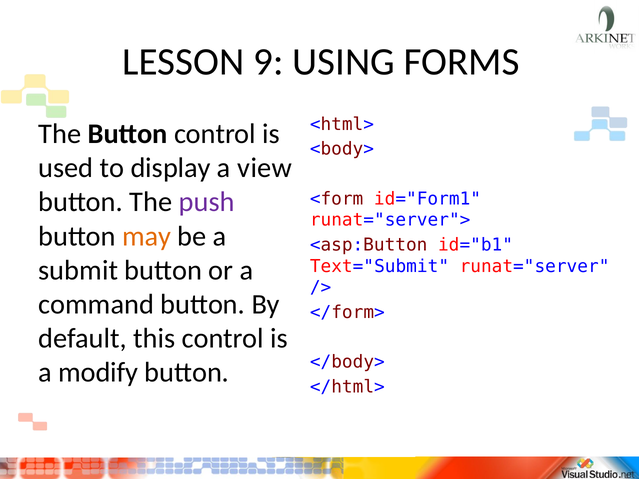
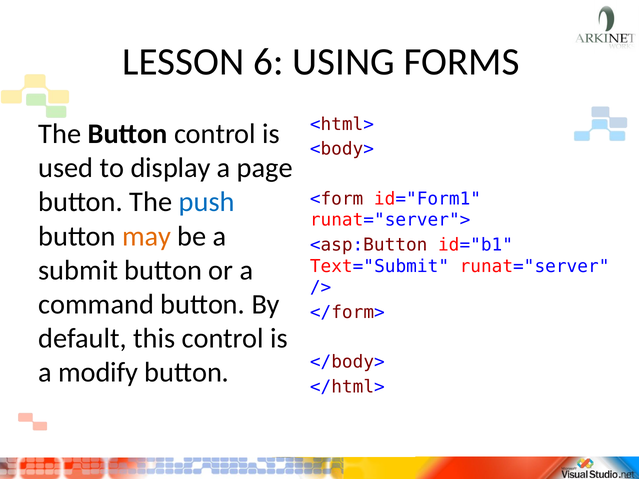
9: 9 -> 6 (268, 62)
view: view -> page (265, 168)
push colour: purple -> blue (207, 202)
